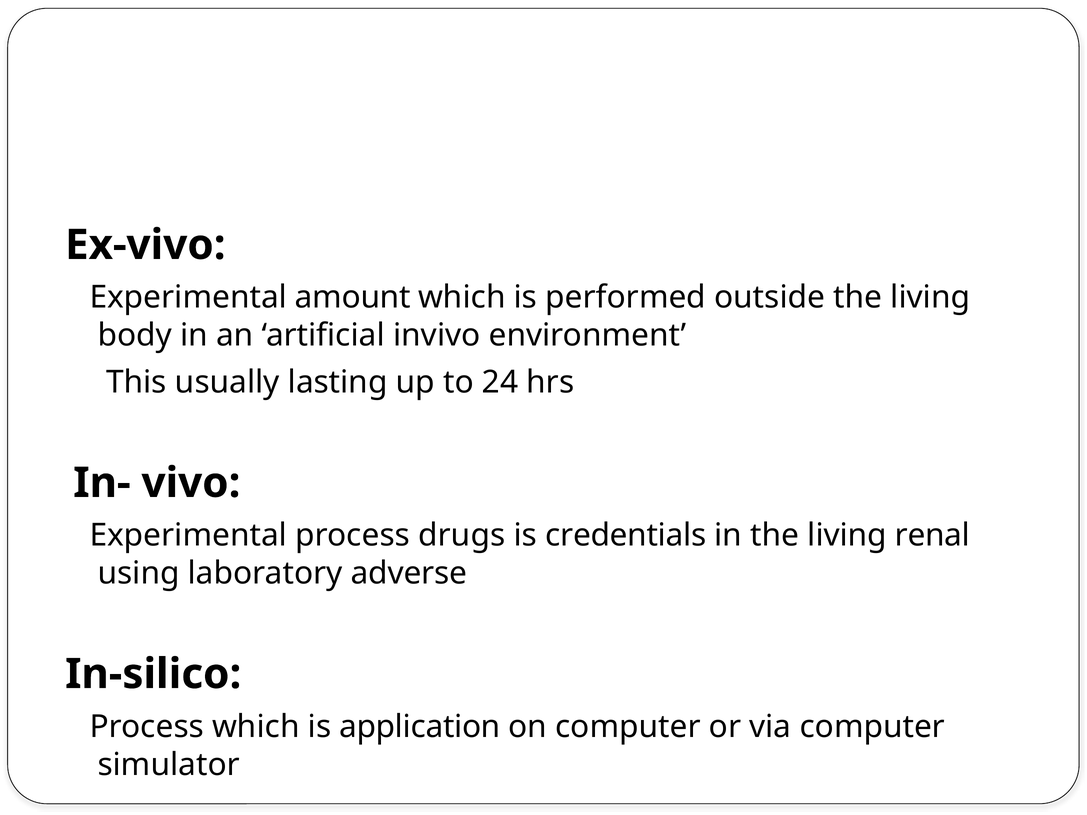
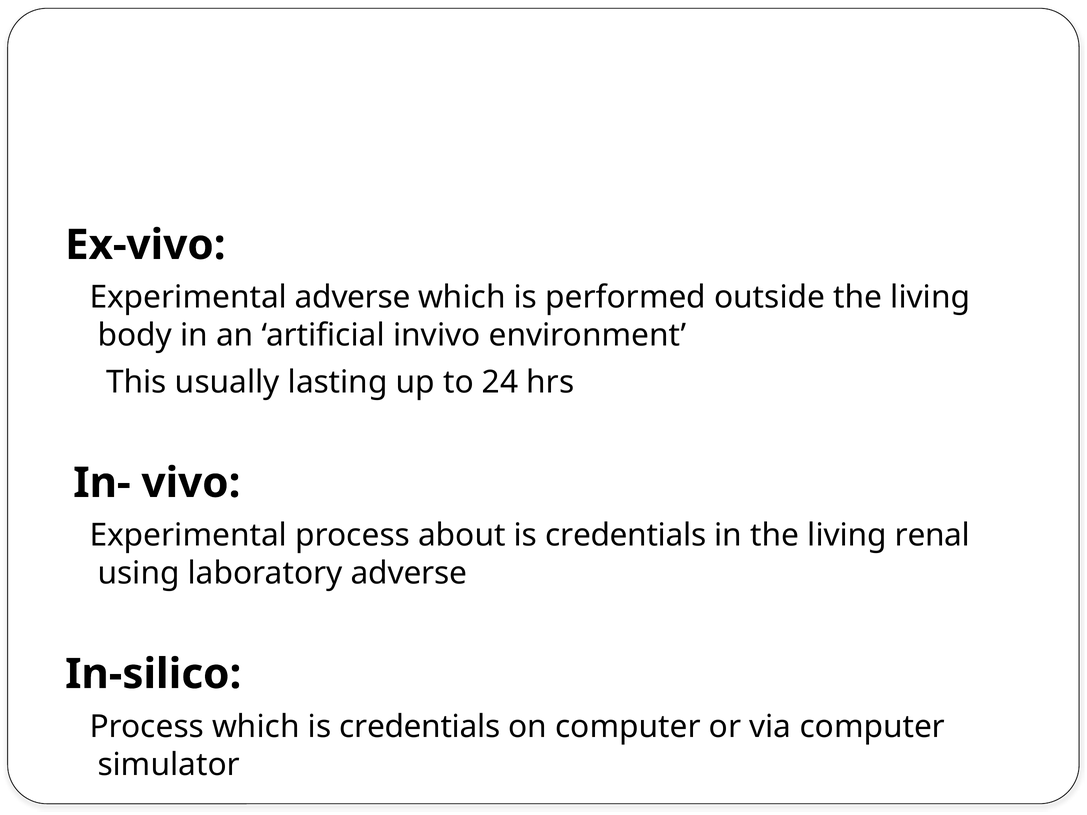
Experimental amount: amount -> adverse (353, 298)
drugs: drugs -> about (462, 536)
which is application: application -> credentials (420, 727)
